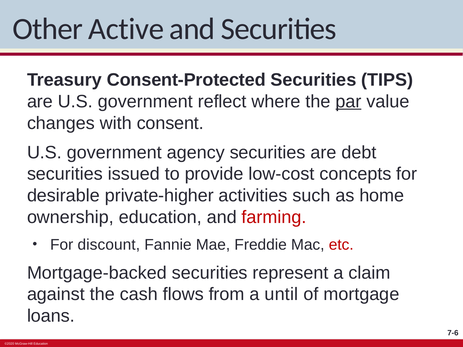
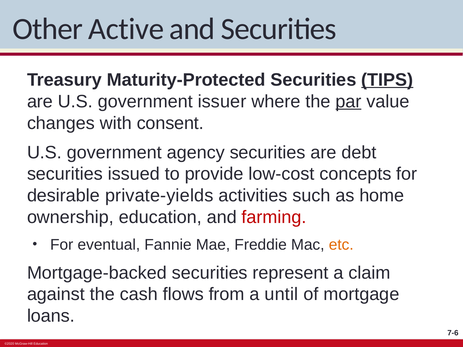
Consent-Protected: Consent-Protected -> Maturity-Protected (186, 80)
TIPS underline: none -> present (387, 80)
reflect: reflect -> issuer (222, 102)
private-higher: private-higher -> private-yields (159, 196)
discount: discount -> eventual (109, 245)
etc colour: red -> orange (341, 245)
